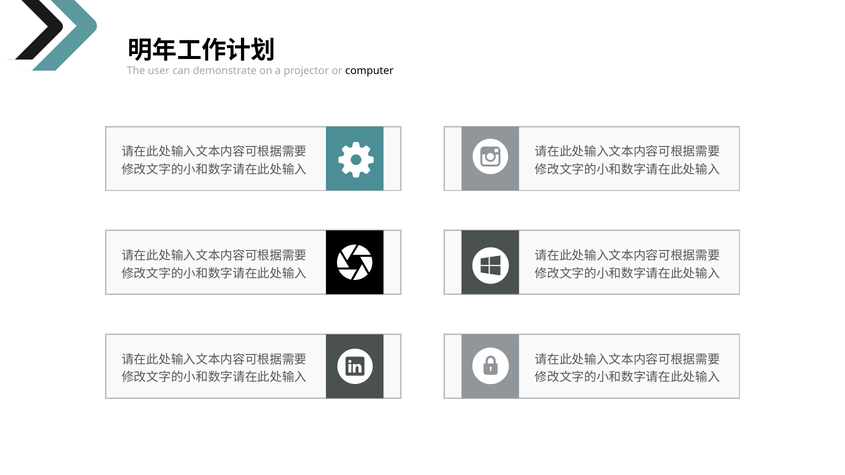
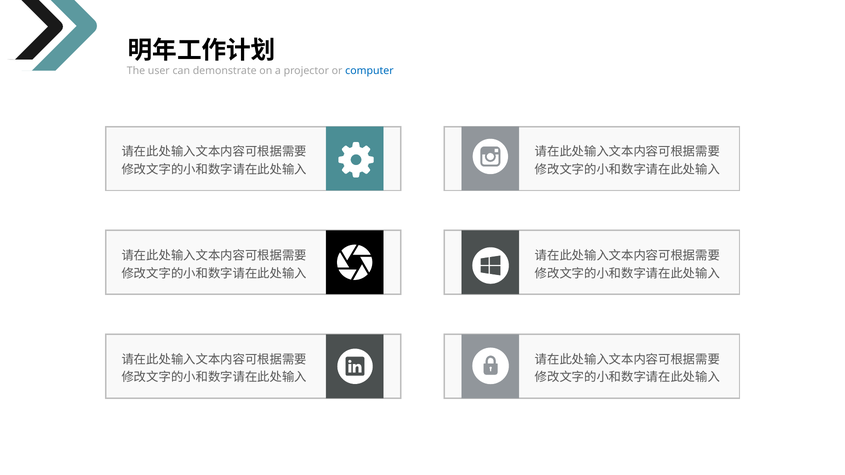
computer colour: black -> blue (369, 71)
